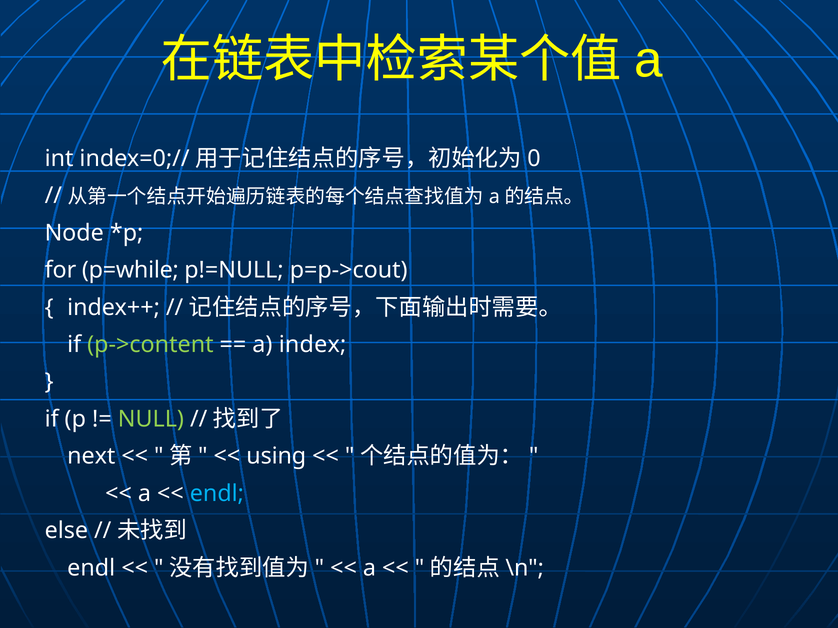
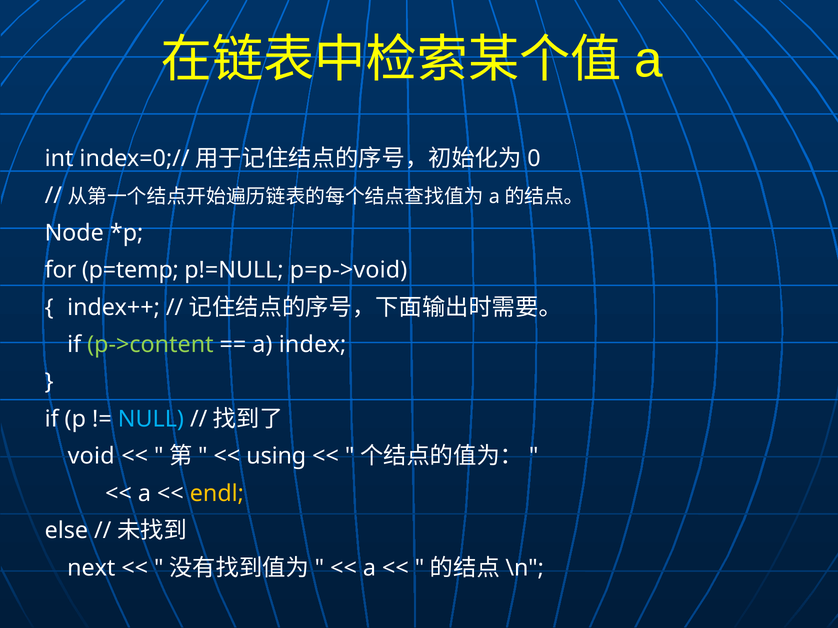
p=while: p=while -> p=temp (130, 270)
p=p->cout: p=p->cout -> p=p->void (349, 270)
NULL colour: light green -> light blue (151, 419)
next: next -> void (91, 457)
endl colour: light blue -> yellow (217, 494)
endl: endl -> next (91, 568)
